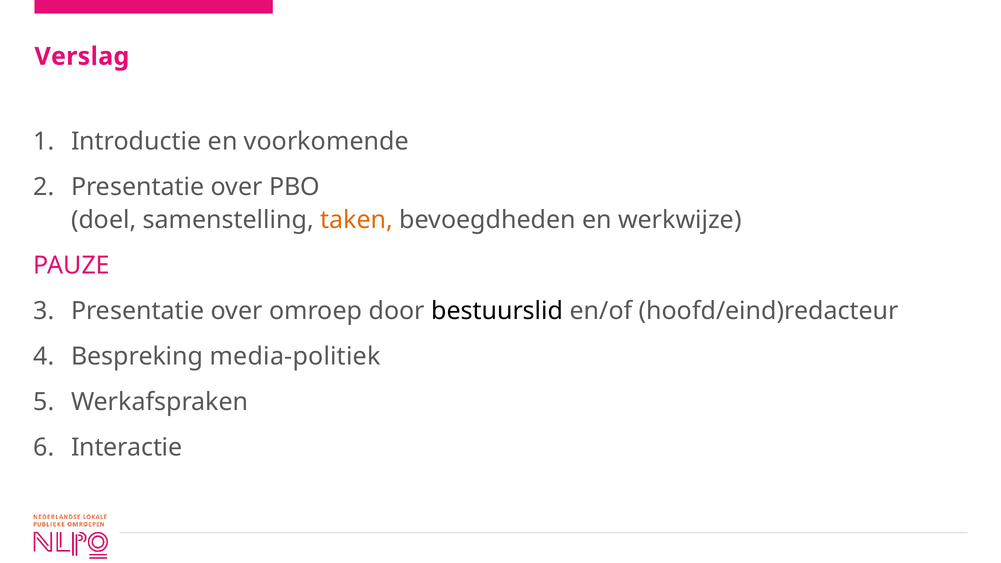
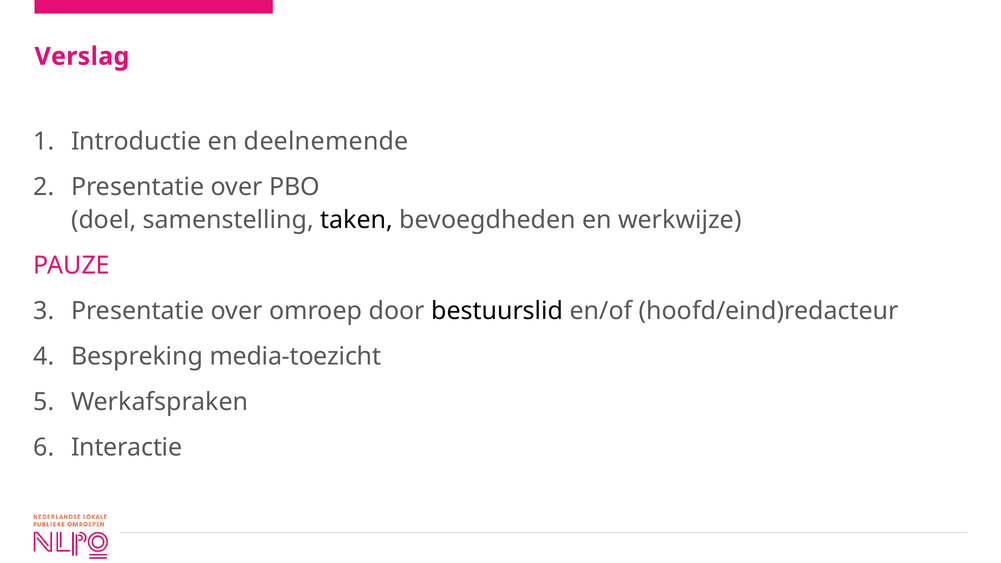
voorkomende: voorkomende -> deelnemende (326, 142)
taken colour: orange -> black (357, 220)
media-politiek: media-politiek -> media-toezicht (295, 357)
